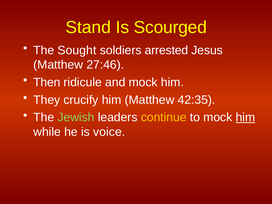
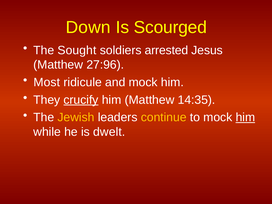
Stand: Stand -> Down (88, 27)
27:46: 27:46 -> 27:96 (105, 65)
Then: Then -> Most (47, 82)
crucify underline: none -> present (81, 100)
42:35: 42:35 -> 14:35 (197, 100)
Jewish colour: light green -> yellow (76, 117)
voice: voice -> dwelt (109, 132)
